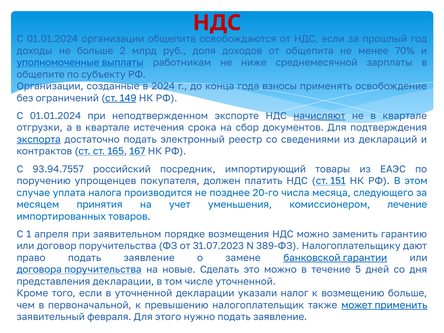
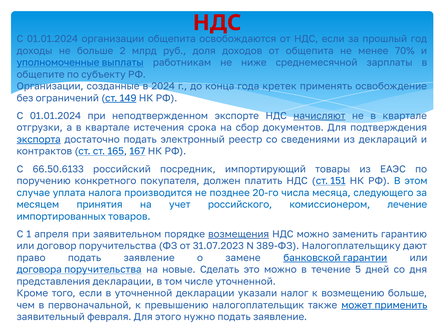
взносы: взносы -> кретек (280, 86)
93.94.7557: 93.94.7557 -> 66.50.6133 (58, 169)
упрощенцев: упрощенцев -> конкретного (106, 181)
уменьшения: уменьшения -> российского (240, 205)
возмещения underline: none -> present (239, 234)
